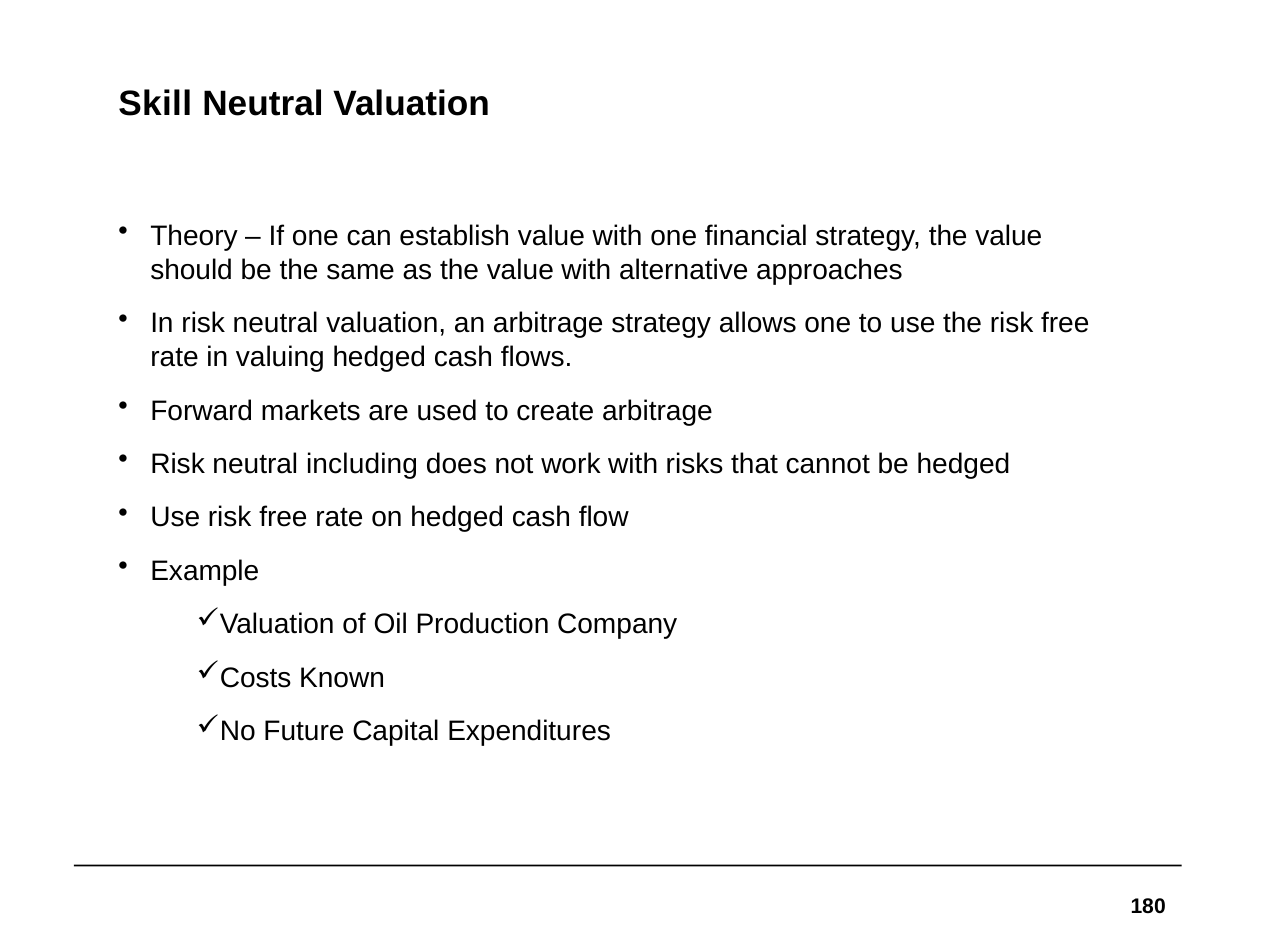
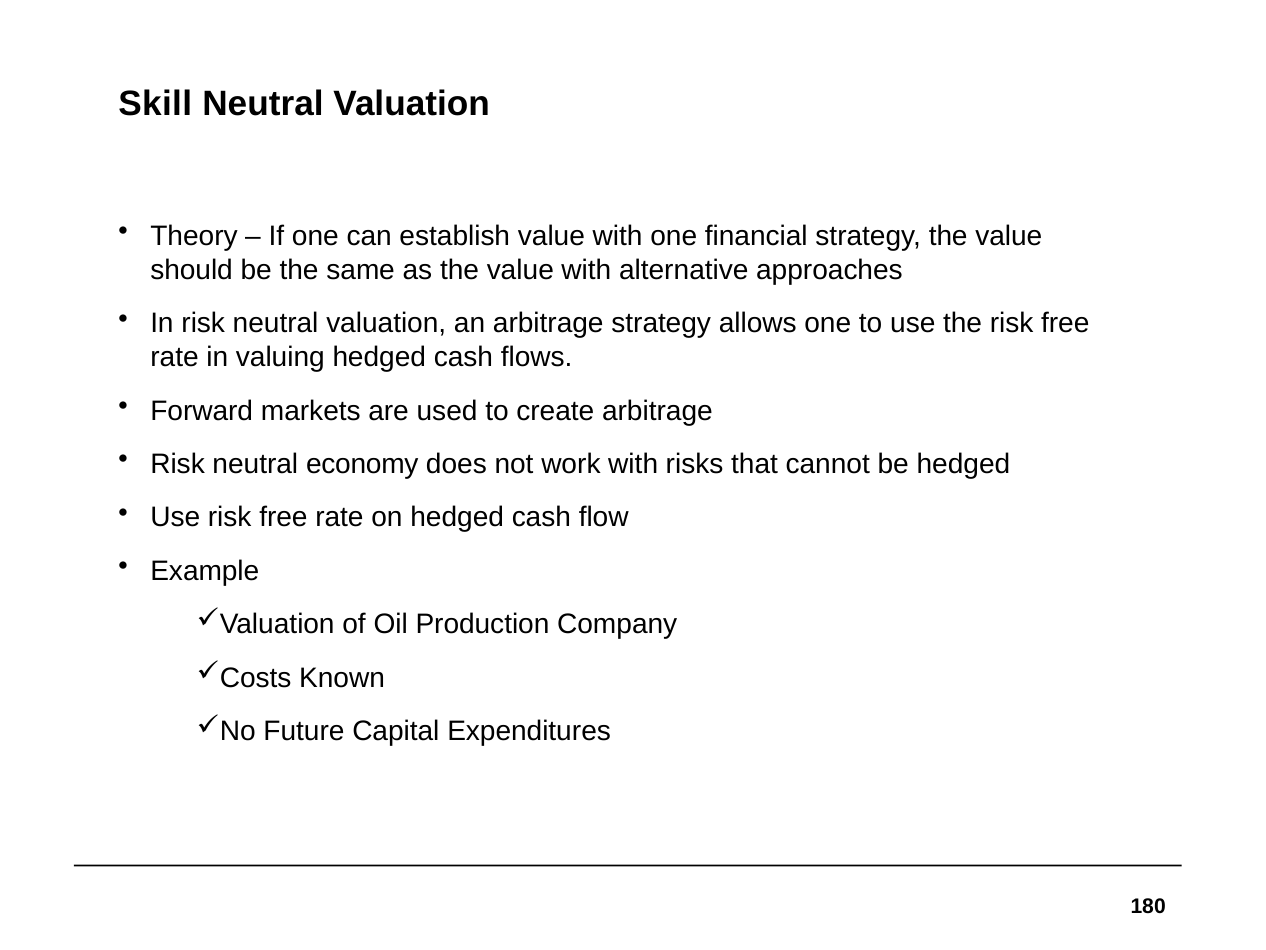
including: including -> economy (362, 464)
